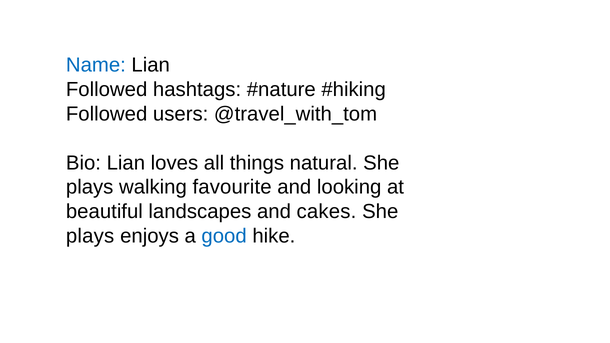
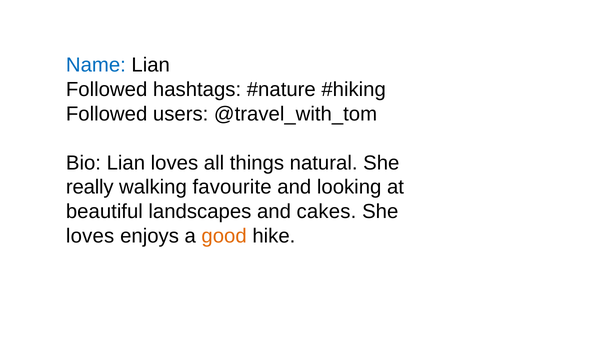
plays: plays -> really (90, 187)
plays: plays -> loves (90, 236)
good colour: blue -> orange (224, 236)
